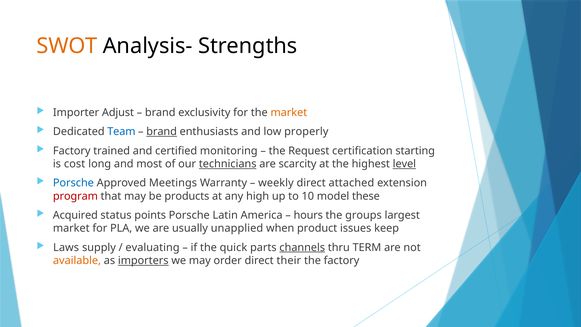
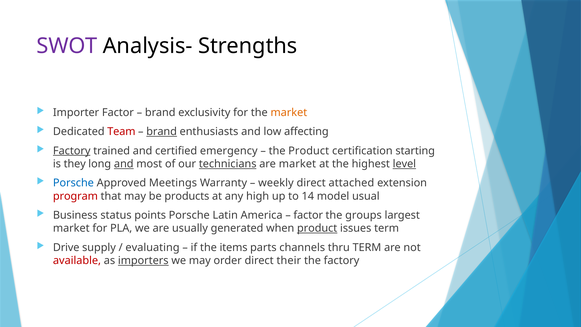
SWOT colour: orange -> purple (67, 46)
Importer Adjust: Adjust -> Factor (118, 112)
Team colour: blue -> red (121, 132)
properly: properly -> affecting (306, 132)
Factory underline: none -> present (72, 151)
monitoring: monitoring -> emergency (229, 151)
the Request: Request -> Product (309, 151)
cost: cost -> they (75, 164)
and underline: none -> present (124, 164)
are scarcity: scarcity -> market (297, 164)
10: 10 -> 14 (308, 196)
these: these -> usual (366, 196)
Acquired: Acquired -> Business (75, 215)
hours: hours -> factor (308, 215)
unapplied: unapplied -> generated (237, 228)
product underline: none -> present (317, 228)
issues keep: keep -> term (387, 228)
Laws: Laws -> Drive (66, 247)
quick: quick -> items (234, 247)
channels underline: present -> none (302, 247)
available colour: orange -> red (77, 260)
